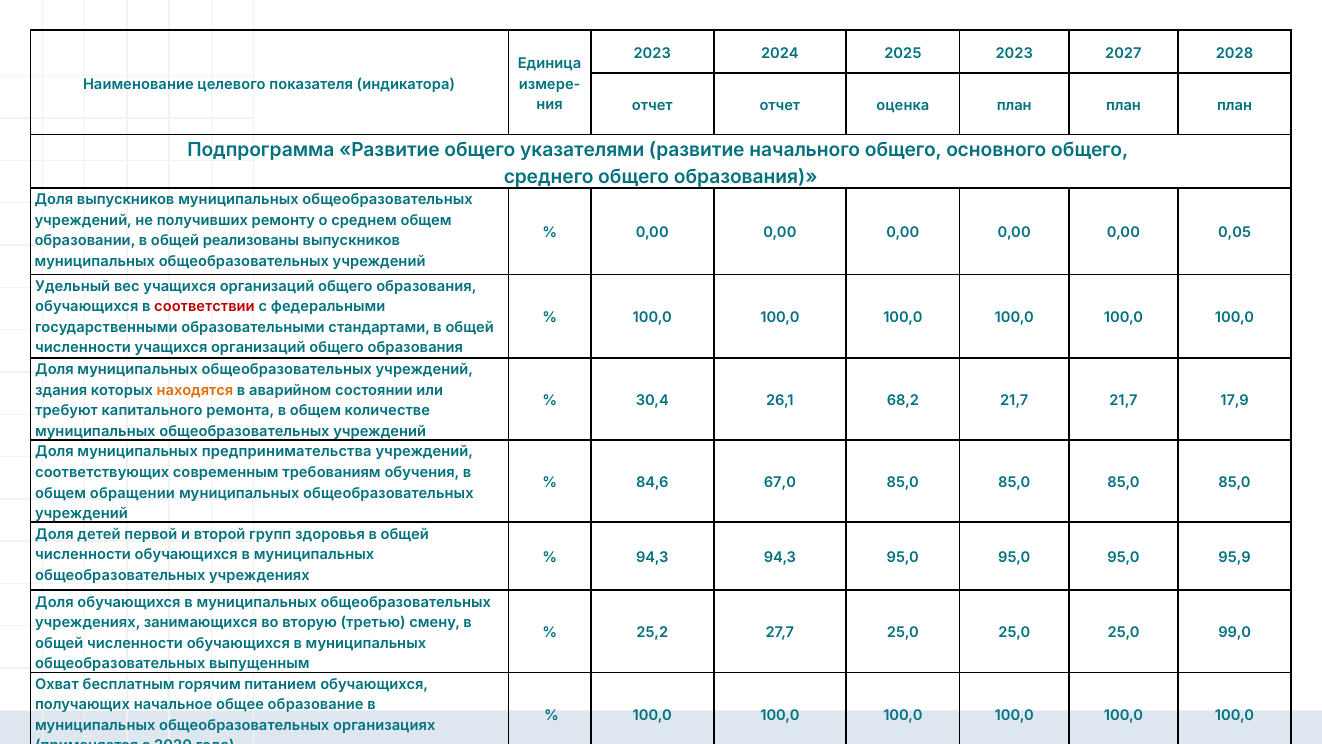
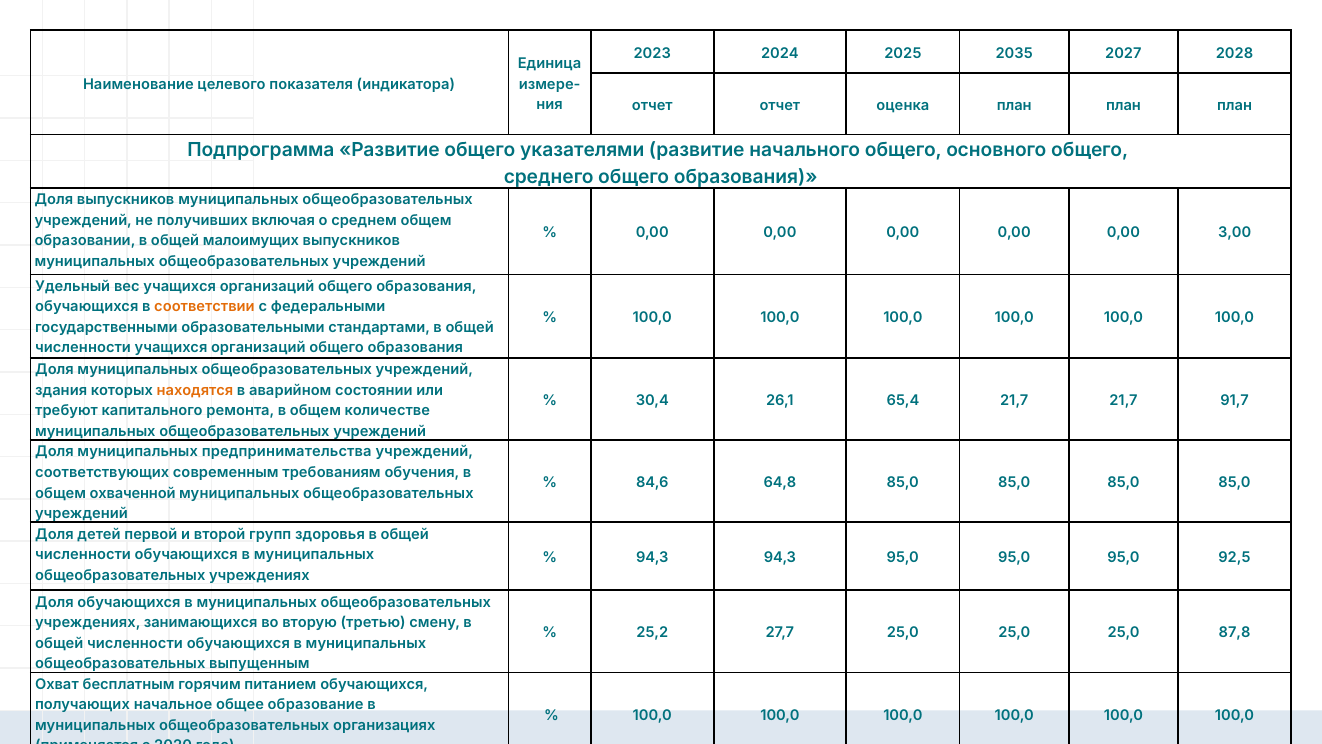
2025 2023: 2023 -> 2035 (1014, 53)
ремонту: ремонту -> включая (283, 220)
0,05: 0,05 -> 3,00 (1235, 233)
реализованы: реализованы -> малоимущих (251, 241)
соответствии colour: red -> orange (204, 307)
68,2: 68,2 -> 65,4 (903, 401)
17,9: 17,9 -> 91,7 (1235, 401)
67,0: 67,0 -> 64,8 (780, 483)
обращении: обращении -> охваченной (133, 493)
95,9: 95,9 -> 92,5 (1235, 558)
99,0: 99,0 -> 87,8 (1235, 633)
